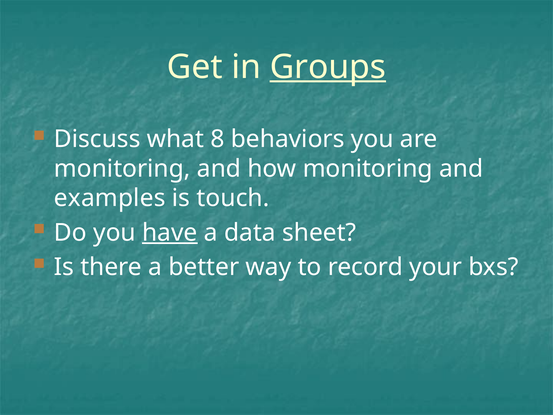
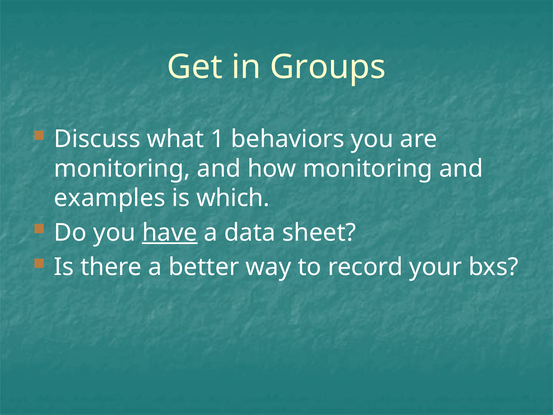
Groups underline: present -> none (328, 67)
8: 8 -> 1 (217, 139)
touch: touch -> which (233, 198)
